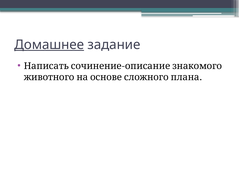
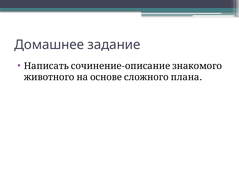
Домашнее underline: present -> none (49, 45)
